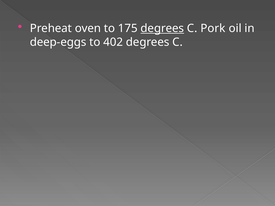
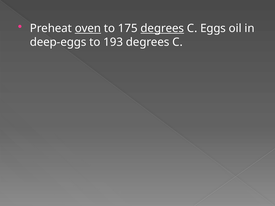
oven underline: none -> present (88, 28)
Pork: Pork -> Eggs (213, 28)
402: 402 -> 193 (113, 42)
